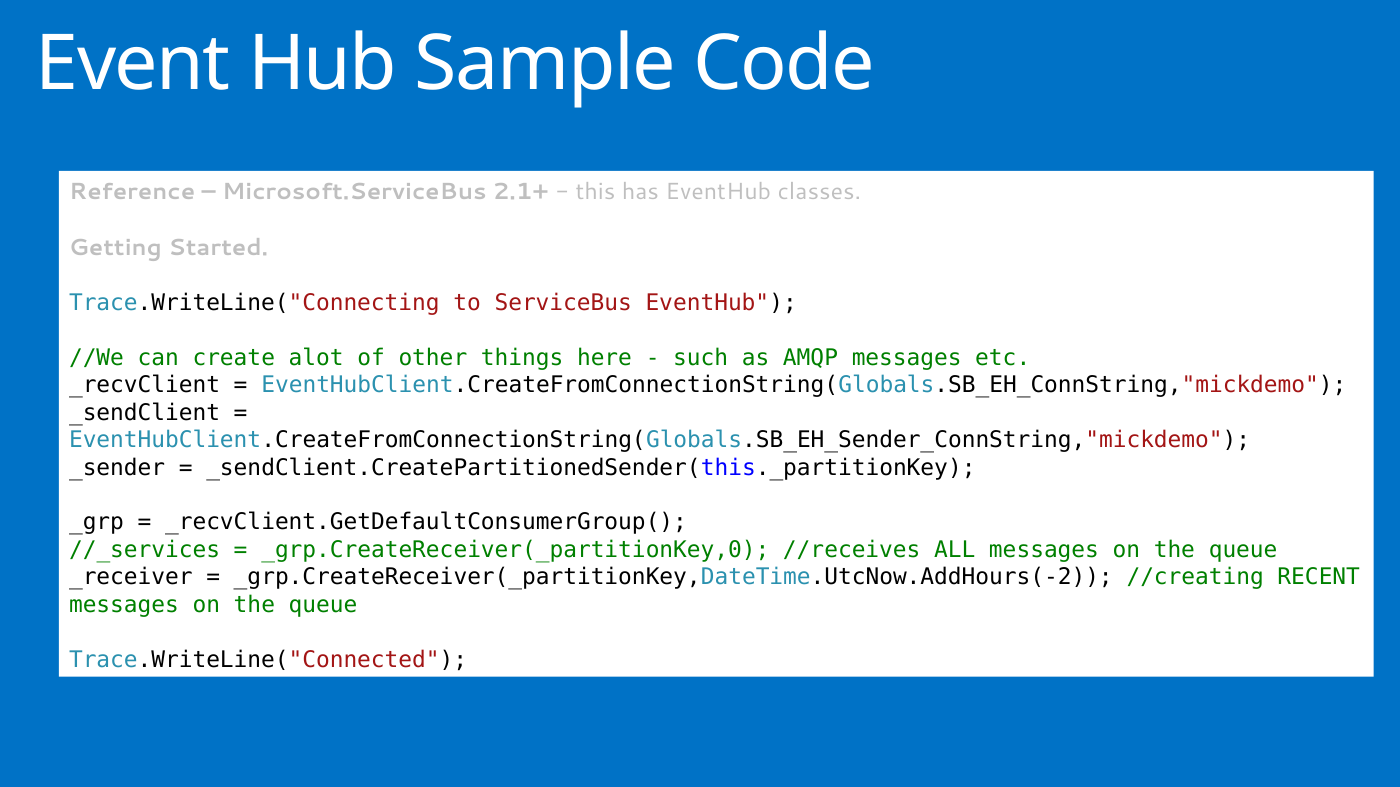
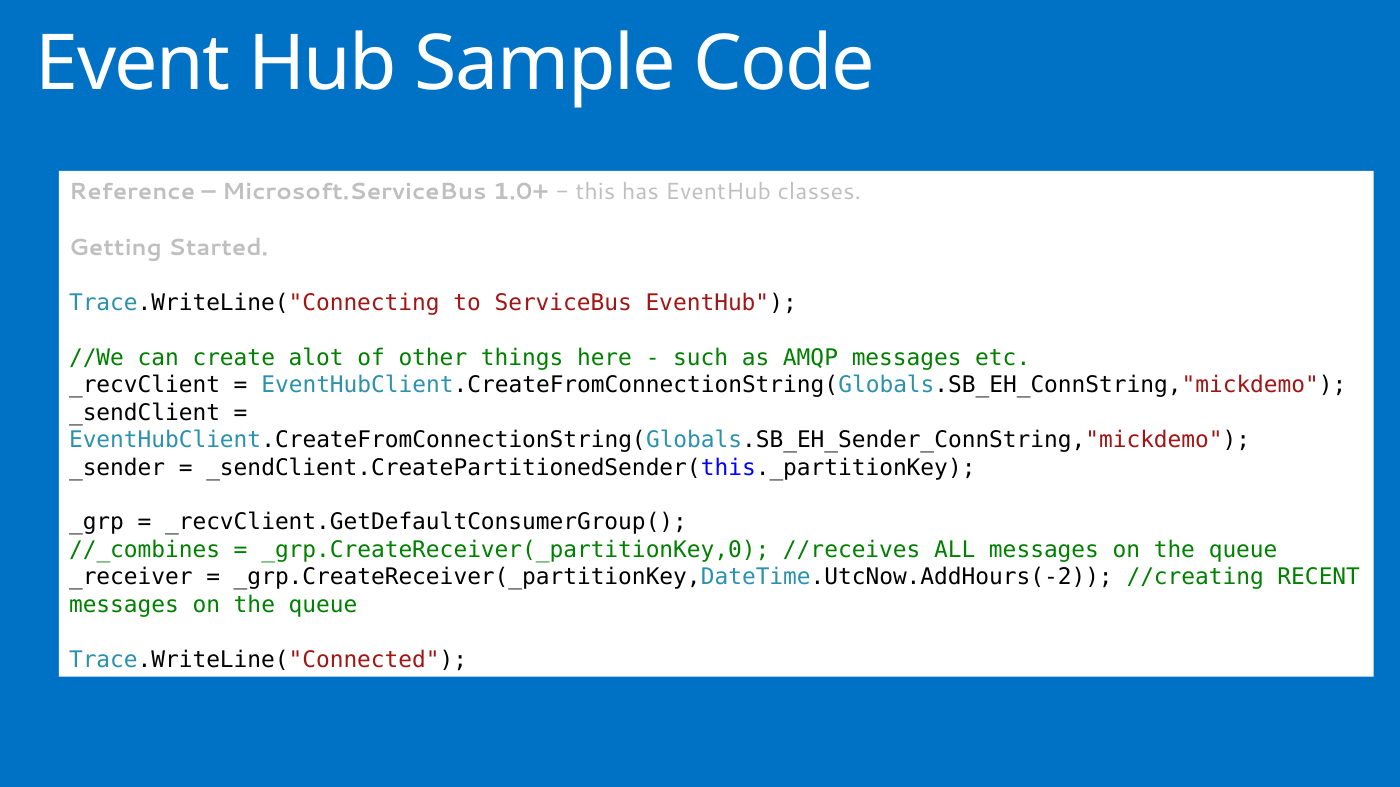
2.1+: 2.1+ -> 1.0+ (521, 192)
//_services: //_services -> //_combines (145, 550)
